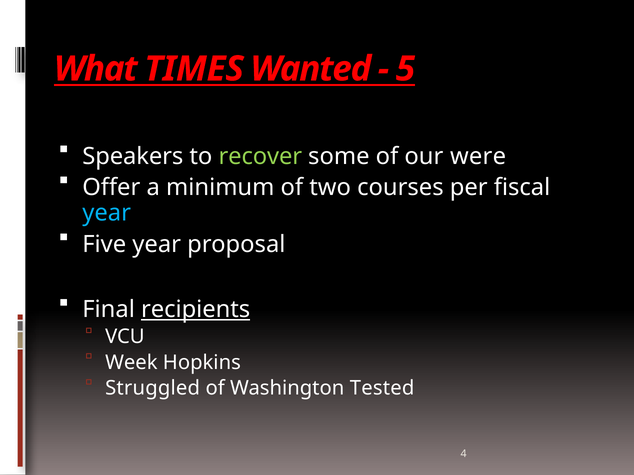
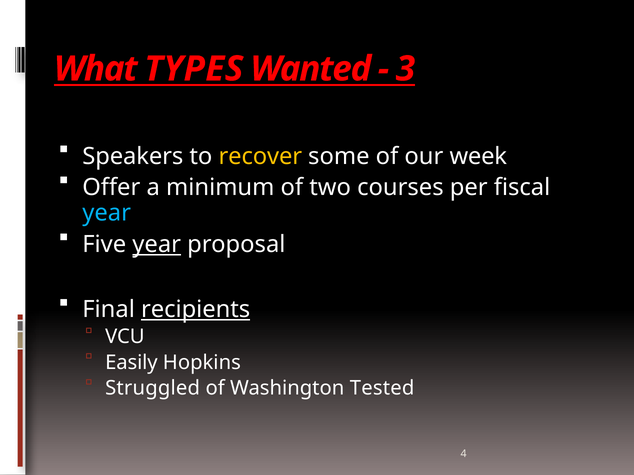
TIMES: TIMES -> TYPES (194, 69)
5: 5 -> 3 (405, 69)
recover colour: light green -> yellow (260, 156)
were: were -> week (478, 156)
year underline: none -> present (157, 245)
Week: Week -> Easily (131, 363)
